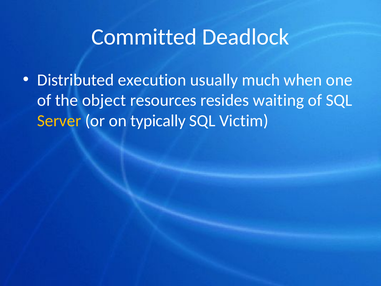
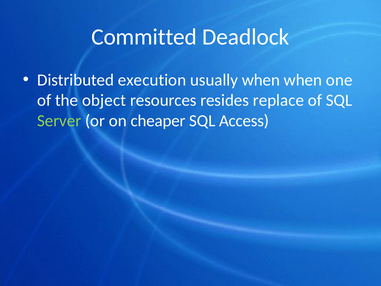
usually much: much -> when (261, 80)
waiting: waiting -> replace (278, 100)
Server colour: yellow -> light green (59, 121)
typically: typically -> cheaper (158, 121)
Victim: Victim -> Access (244, 121)
